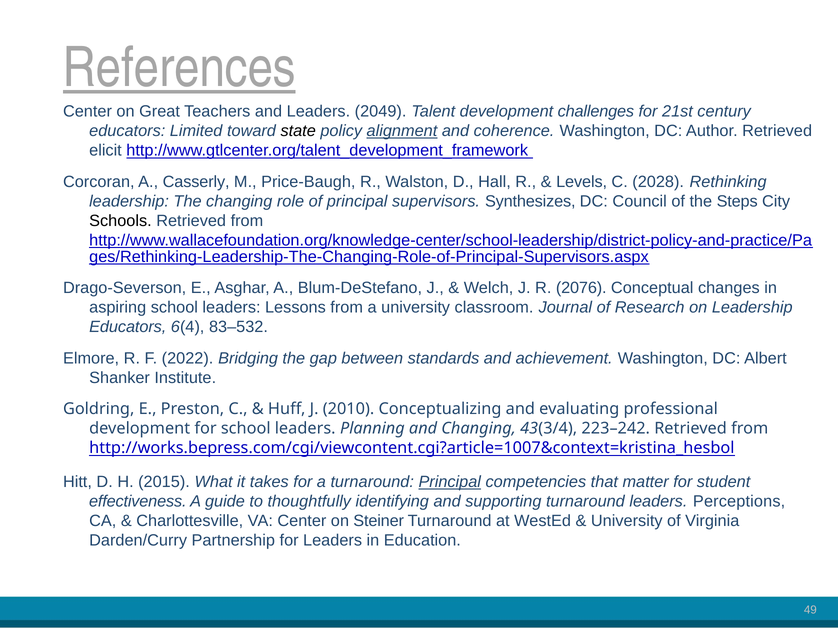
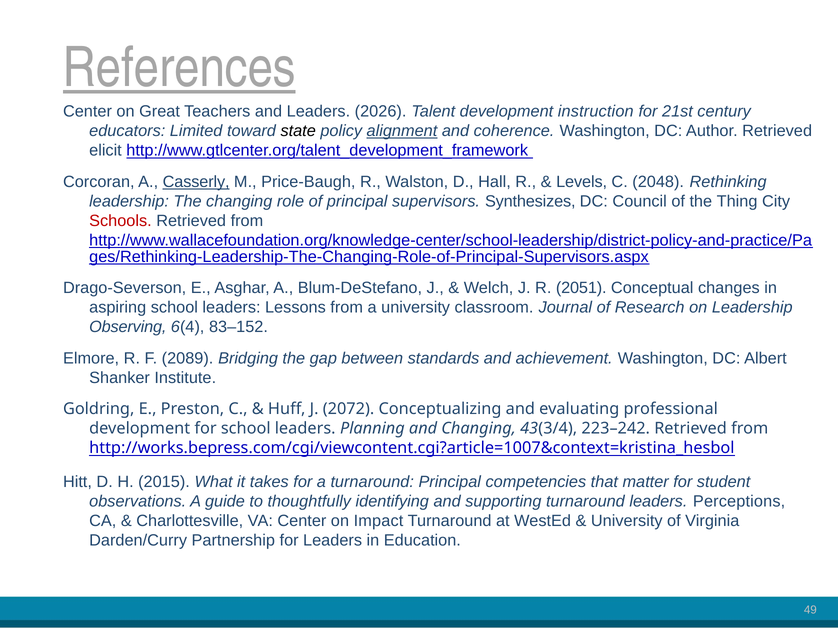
2049: 2049 -> 2026 (381, 112)
challenges: challenges -> instruction (596, 112)
Casserly underline: none -> present (196, 182)
2028: 2028 -> 2048 (658, 182)
Steps: Steps -> Thing (737, 202)
Schools colour: black -> red (120, 221)
2076: 2076 -> 2051 (581, 288)
Educators: Educators -> Observing (128, 327)
83–532: 83–532 -> 83–152 (238, 327)
2022: 2022 -> 2089 (188, 358)
2010: 2010 -> 2072 (349, 409)
Principal underline: present -> none (450, 482)
effectiveness: effectiveness -> observations (138, 502)
Steiner: Steiner -> Impact (378, 521)
